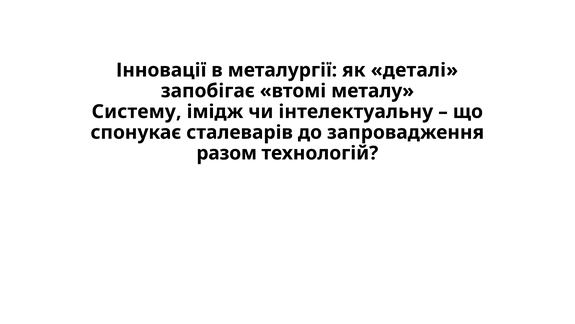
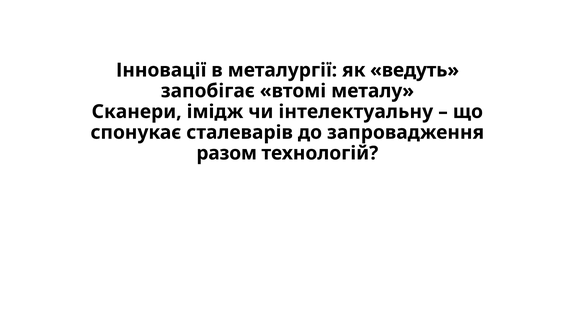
деталі: деталі -> ведуть (415, 70)
Систему: Систему -> Сканери (137, 111)
